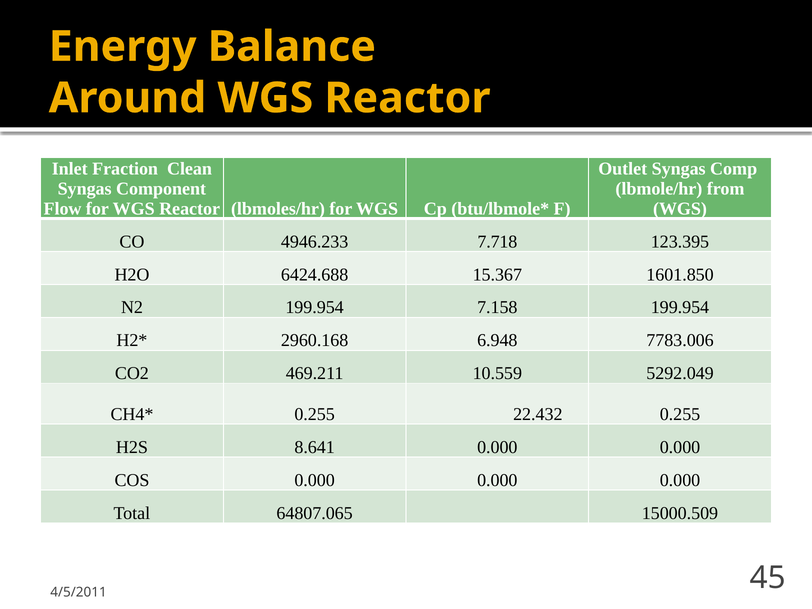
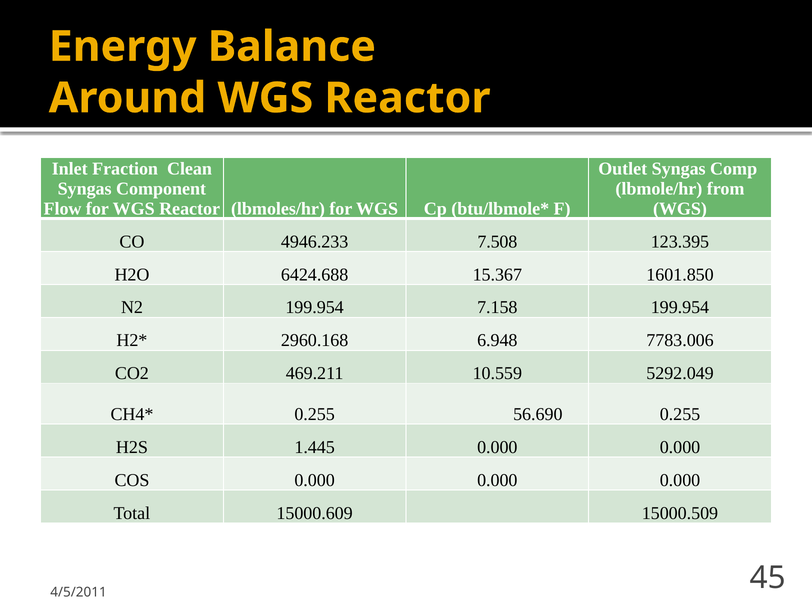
7.718: 7.718 -> 7.508 (497, 242)
22.432: 22.432 -> 56.690 (538, 414)
8.641: 8.641 -> 1.445 (315, 447)
64807.065: 64807.065 -> 15000.609 (315, 513)
